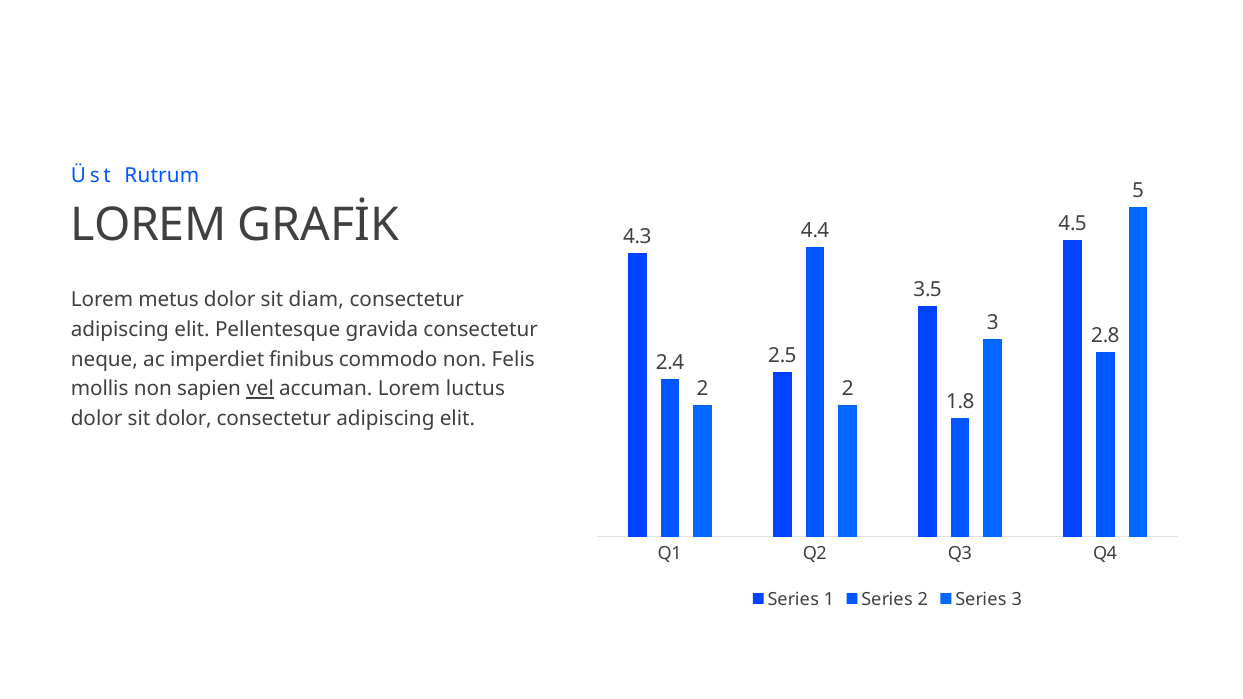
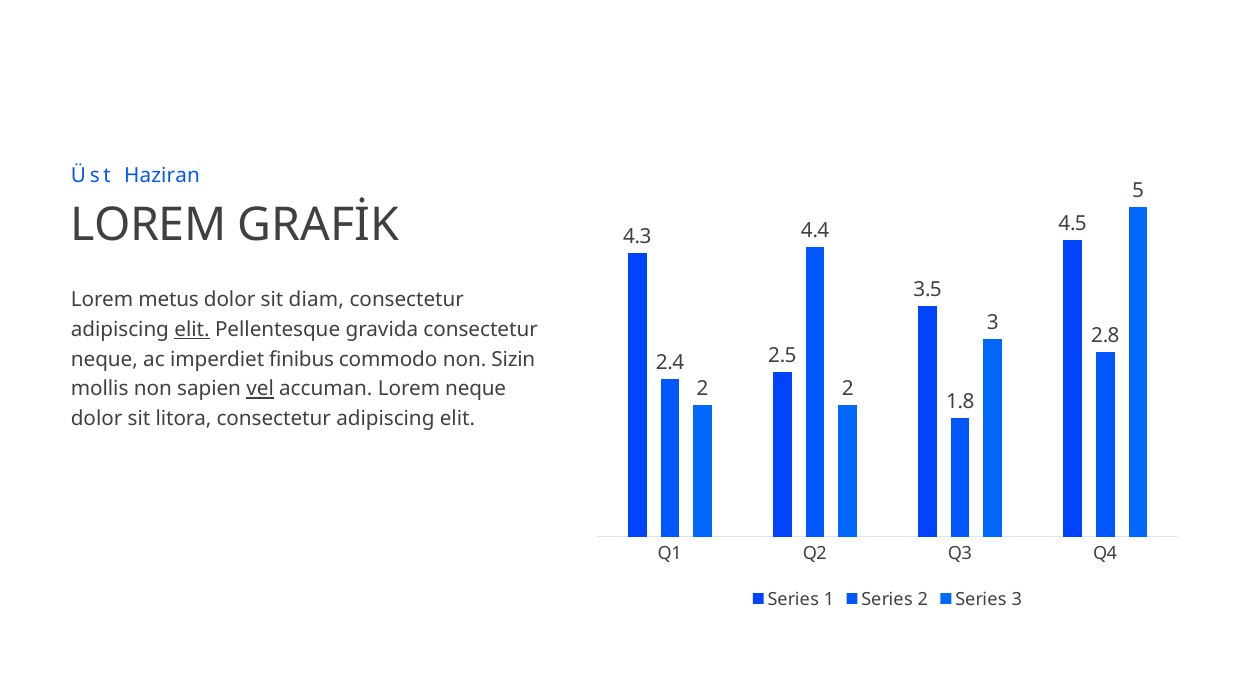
Rutrum: Rutrum -> Haziran (162, 176)
elit underline: none -> present (192, 330)
Felis: Felis -> Sizin (513, 359)
Lorem luctus: luctus -> neque (476, 389)
sit dolor: dolor -> litora (184, 419)
